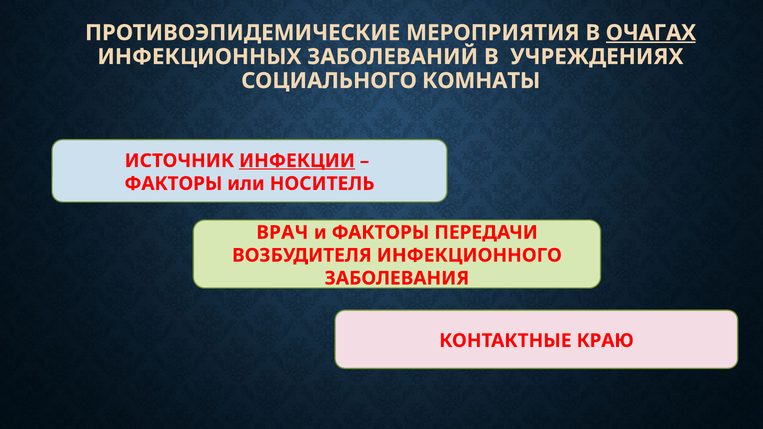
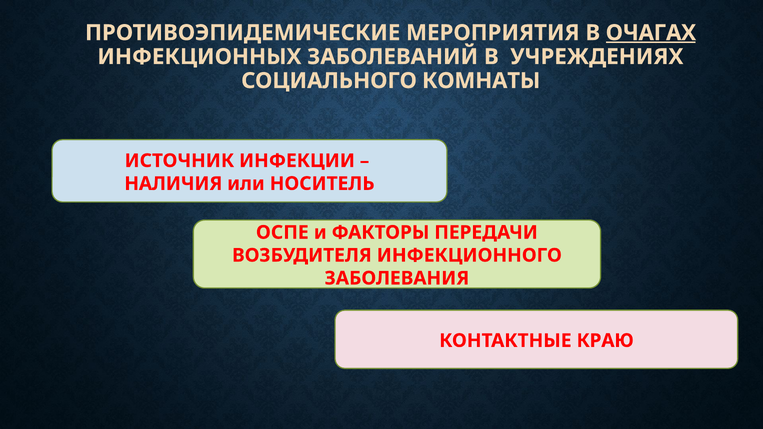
ИНФЕКЦИИ underline: present -> none (297, 161)
ФАКТОРЫ: ФАКТОРЫ -> НАЛИЧИЯ (173, 184)
ВРАЧ: ВРАЧ -> ОСПЕ (282, 233)
